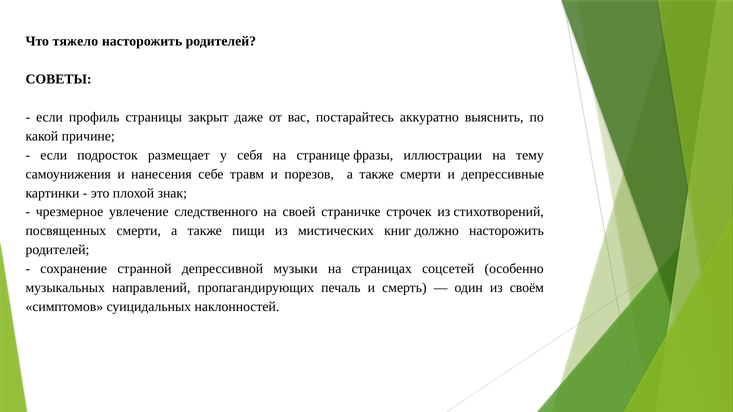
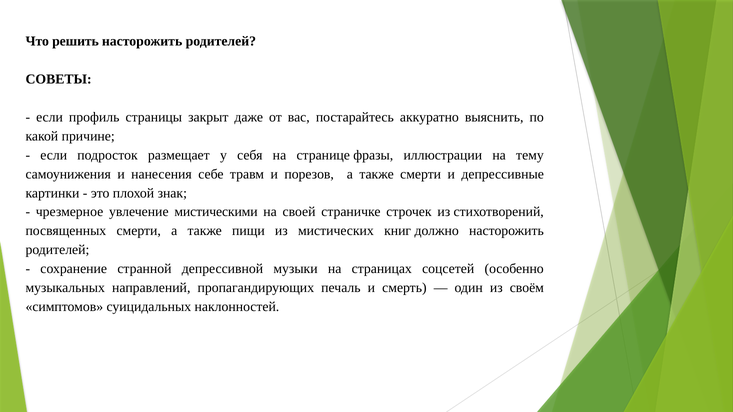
тяжело: тяжело -> решить (76, 41)
следственного: следственного -> мистическими (216, 212)
